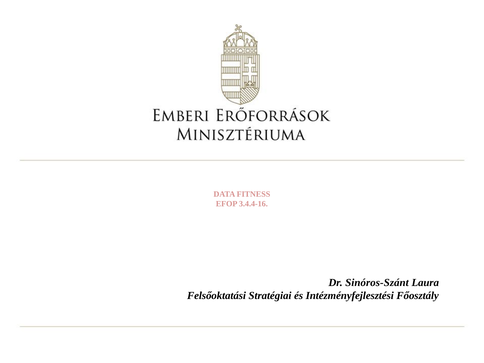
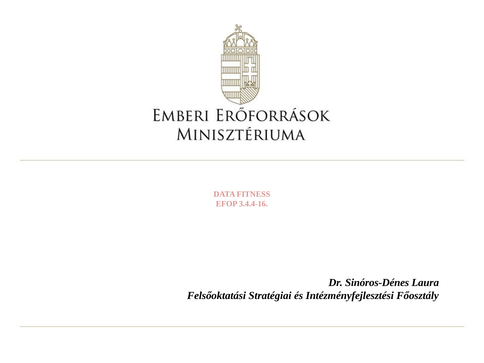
Sinóros-Szánt: Sinóros-Szánt -> Sinóros-Dénes (377, 283)
